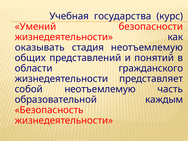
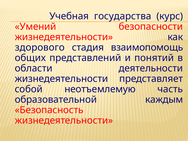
оказывать: оказывать -> здорового (40, 47)
стадия неотъемлемую: неотъемлемую -> взаимопомощь (147, 47)
гражданского: гражданского -> деятельности (151, 68)
